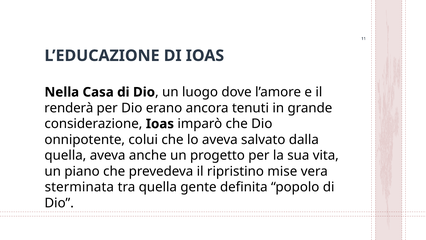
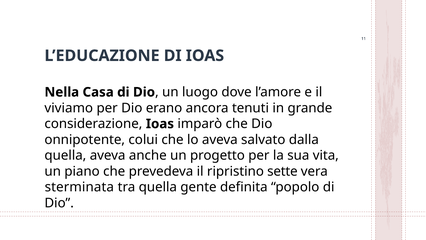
renderà: renderà -> viviamo (69, 108)
mise: mise -> sette (282, 171)
